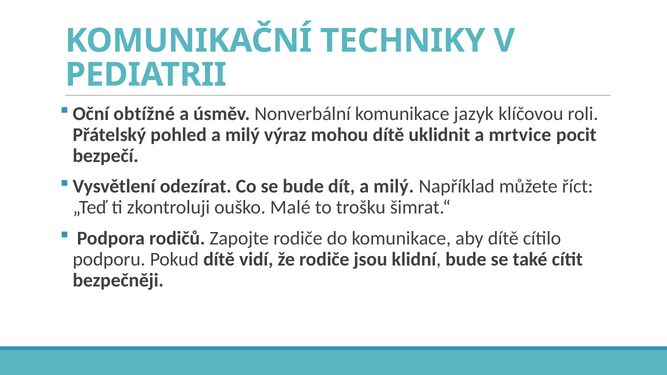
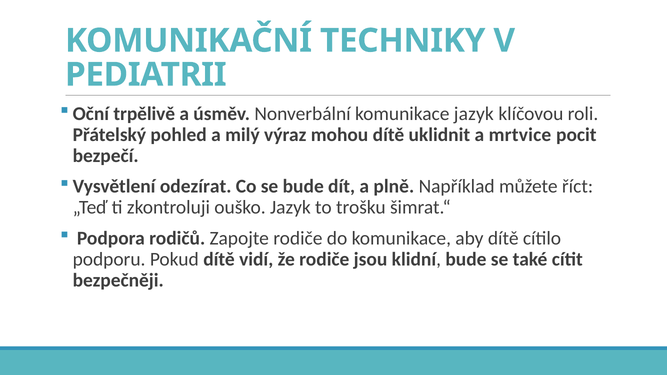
obtížné: obtížné -> trpělivě (144, 114)
dít a milý: milý -> plně (394, 187)
ouško Malé: Malé -> Jazyk (290, 208)
